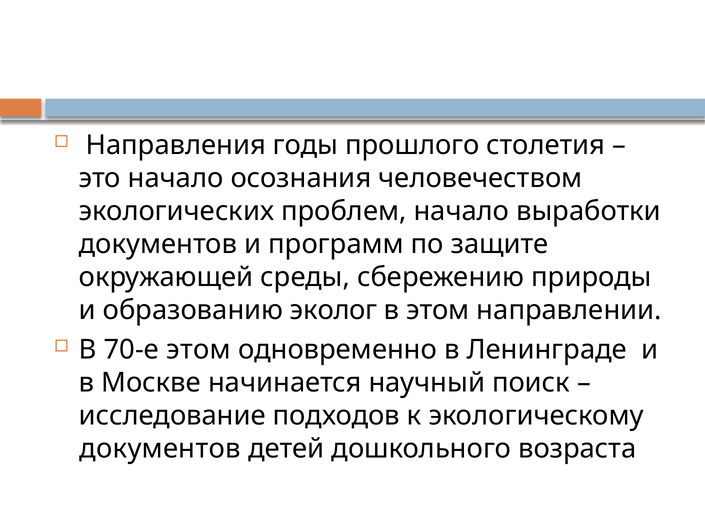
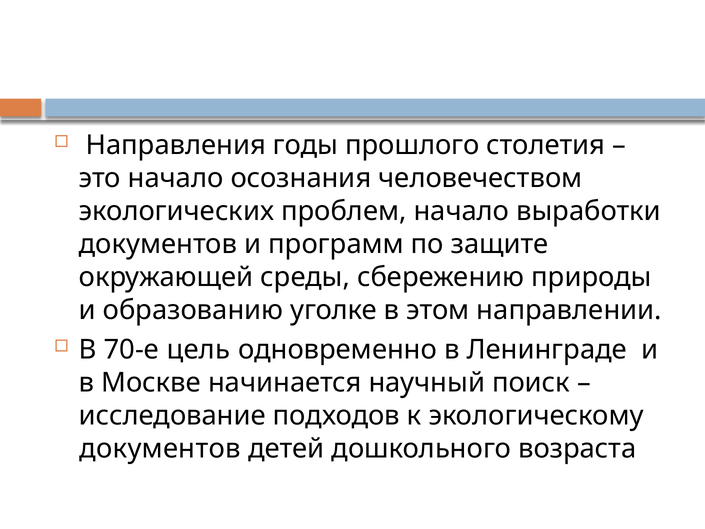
эколог: эколог -> уголке (334, 310)
70‐е этом: этом -> цель (198, 350)
